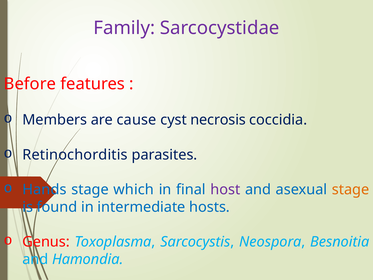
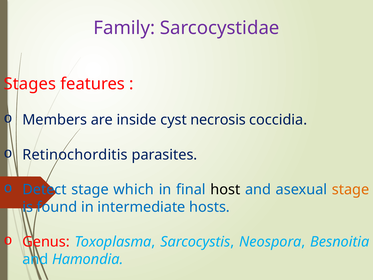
Before: Before -> Stages (30, 84)
cause: cause -> inside (137, 120)
Hands: Hands -> Detect (44, 189)
host colour: purple -> black (225, 189)
